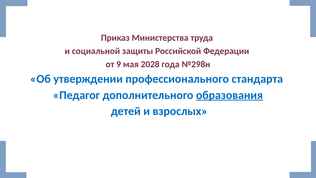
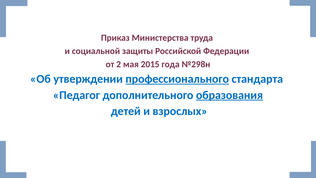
9: 9 -> 2 (119, 64)
2028: 2028 -> 2015 (150, 64)
профессионального underline: none -> present (177, 79)
